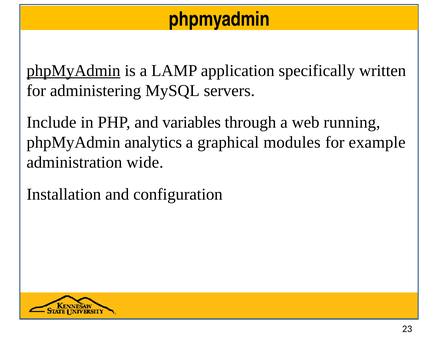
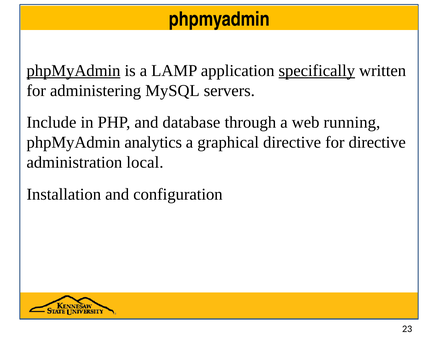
specifically underline: none -> present (317, 71)
variables: variables -> database (191, 122)
graphical modules: modules -> directive (292, 142)
for example: example -> directive (377, 142)
wide: wide -> local (145, 162)
